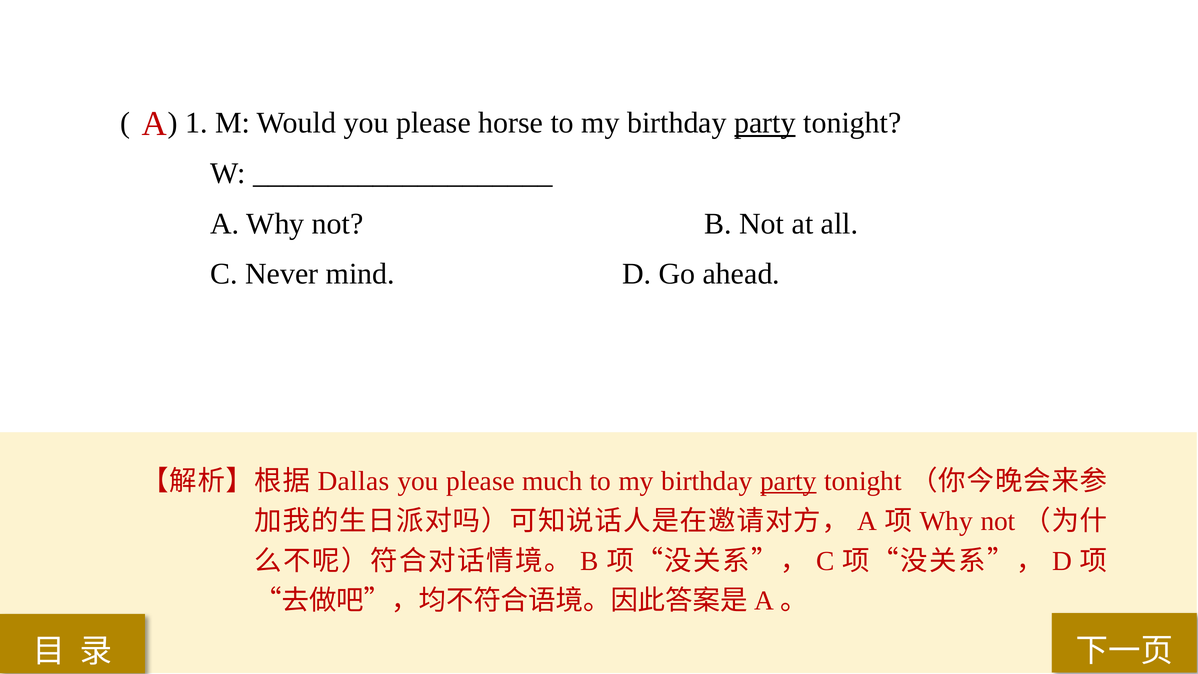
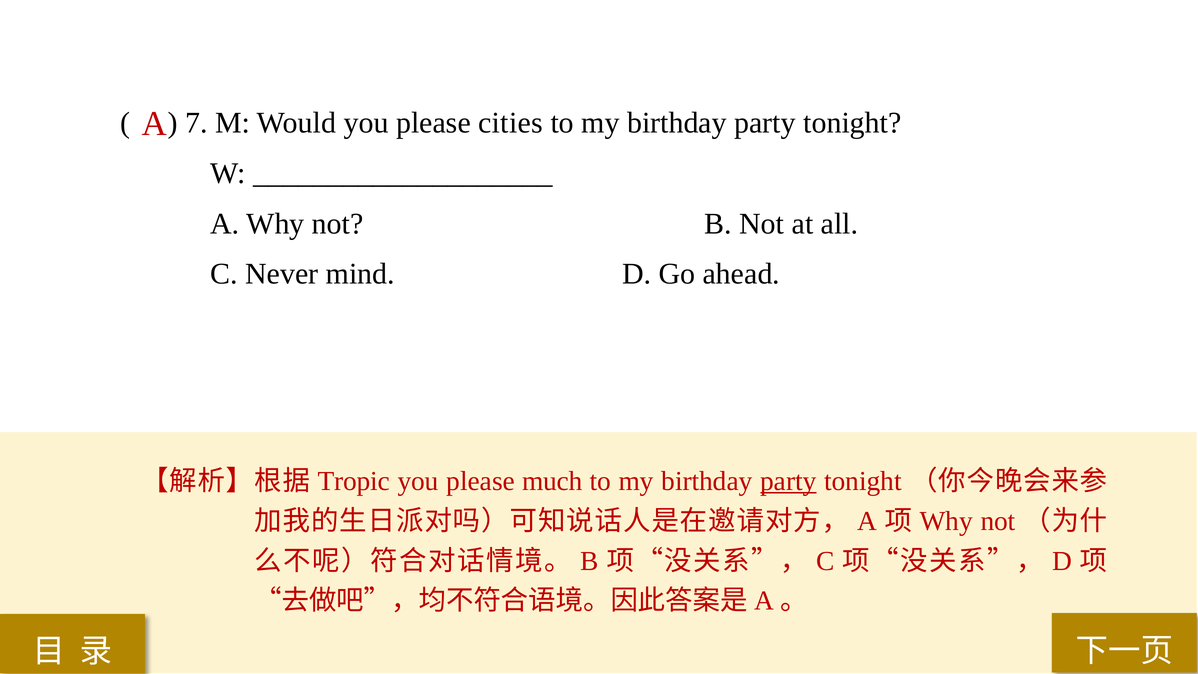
1: 1 -> 7 (196, 123)
horse: horse -> cities (511, 123)
party underline: present -> none (765, 123)
Dallas: Dallas -> Tropic (354, 481)
